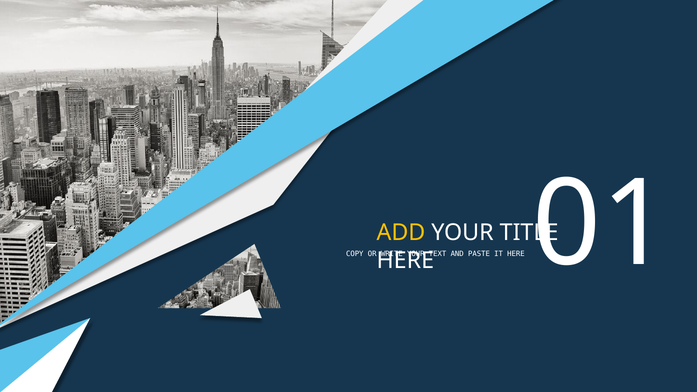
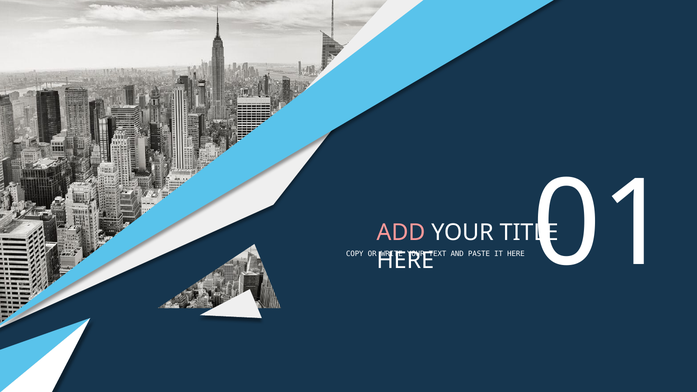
ADD colour: yellow -> pink (401, 233)
